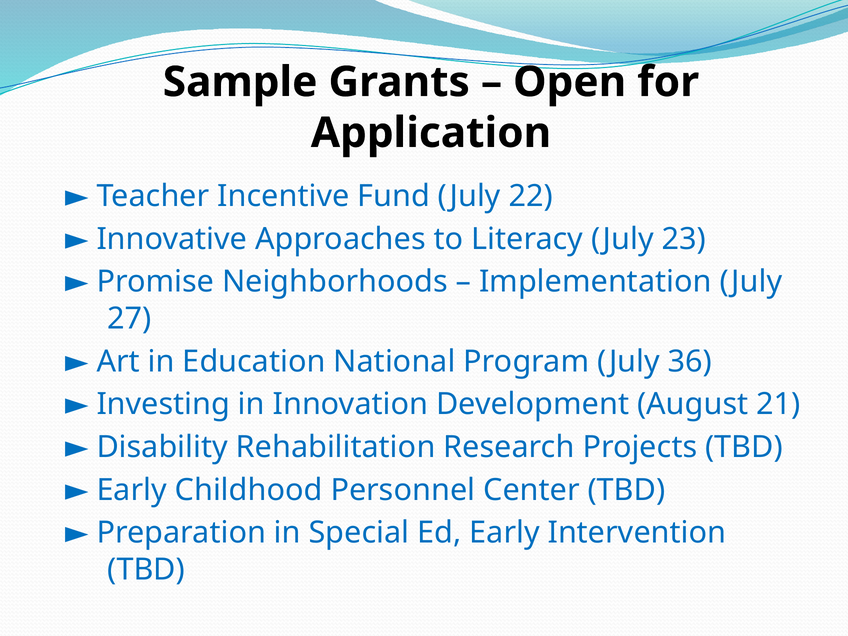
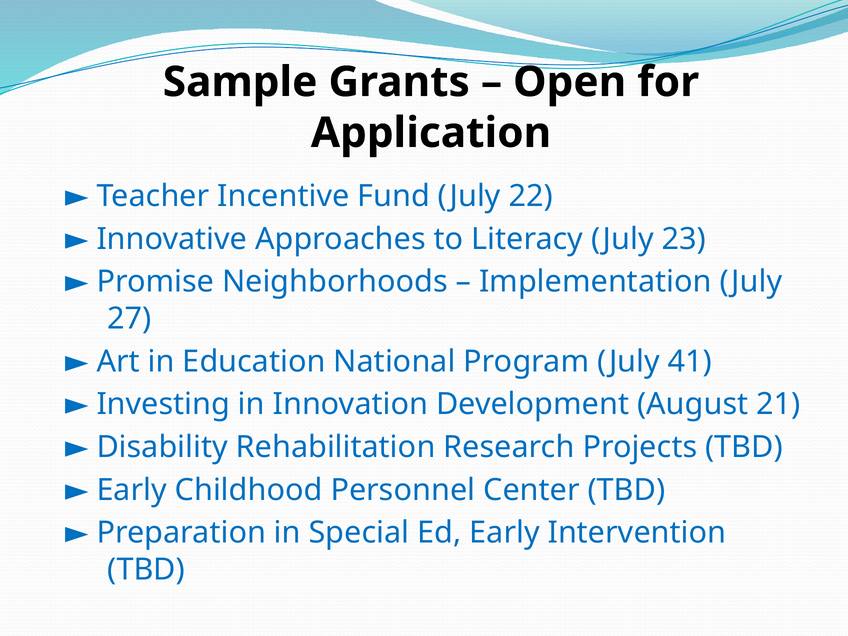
36: 36 -> 41 (690, 361)
